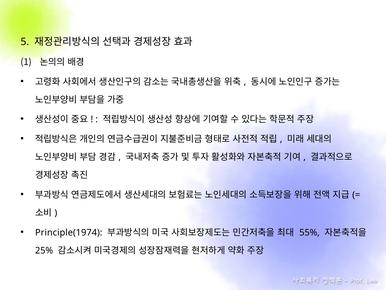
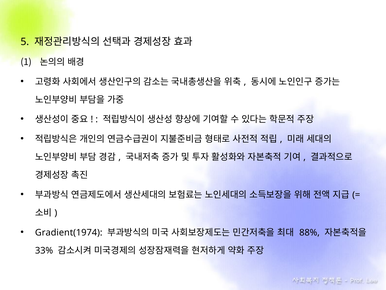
Principle(1974: Principle(1974 -> Gradient(1974 (69, 232)
55%: 55% -> 88% (310, 232)
25%: 25% -> 33% (44, 250)
